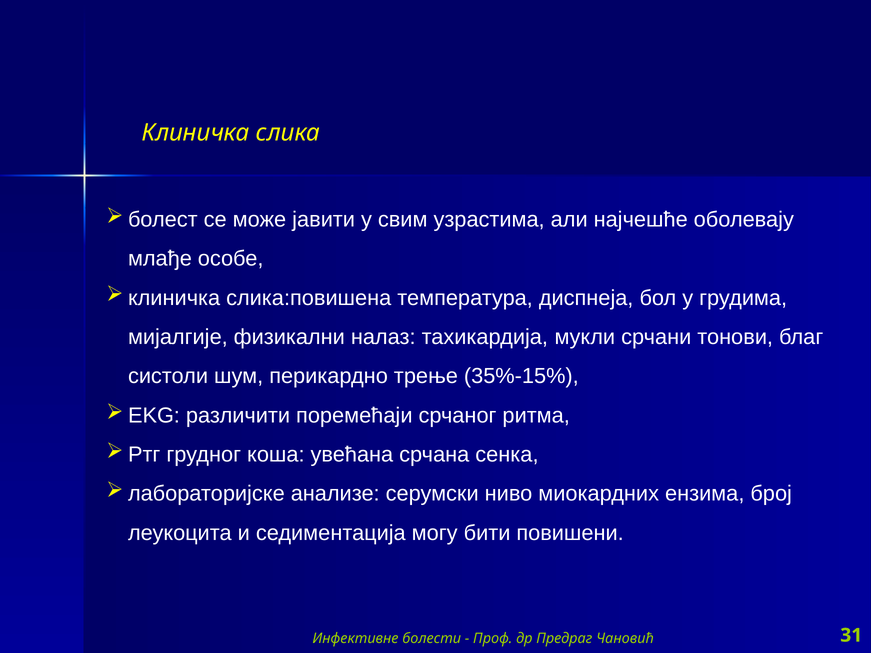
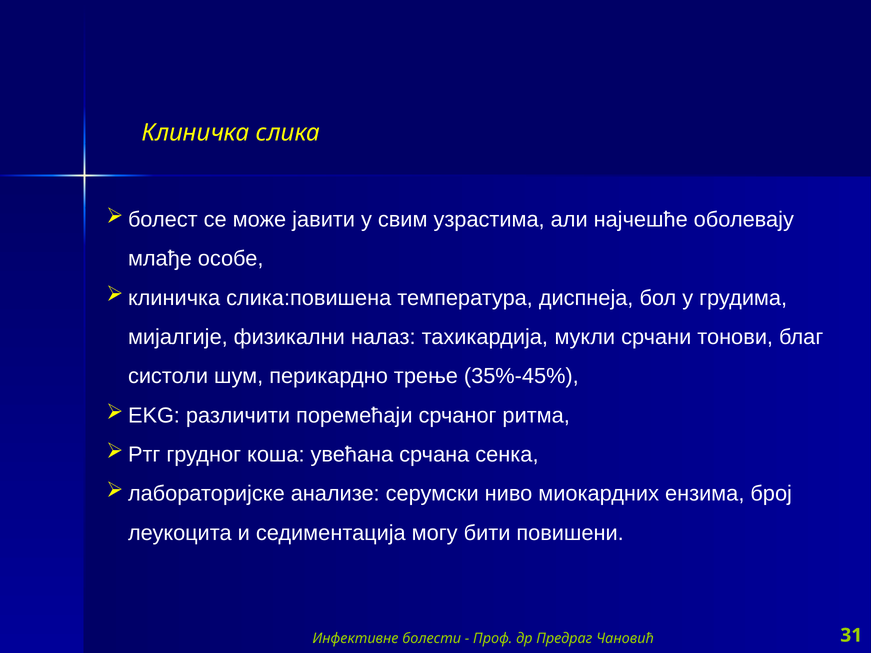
35%-15%: 35%-15% -> 35%-45% (521, 376)
